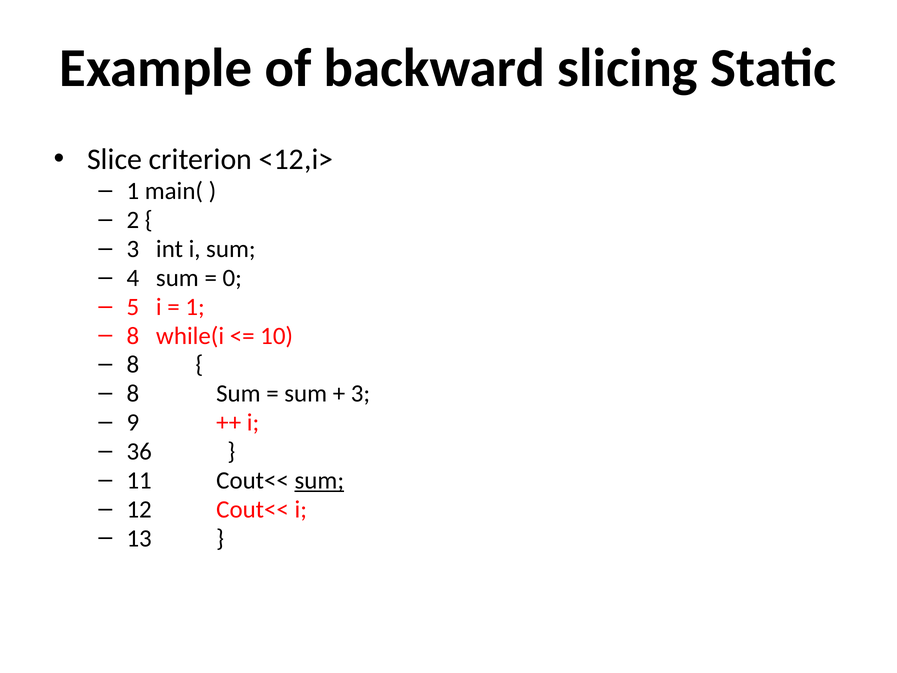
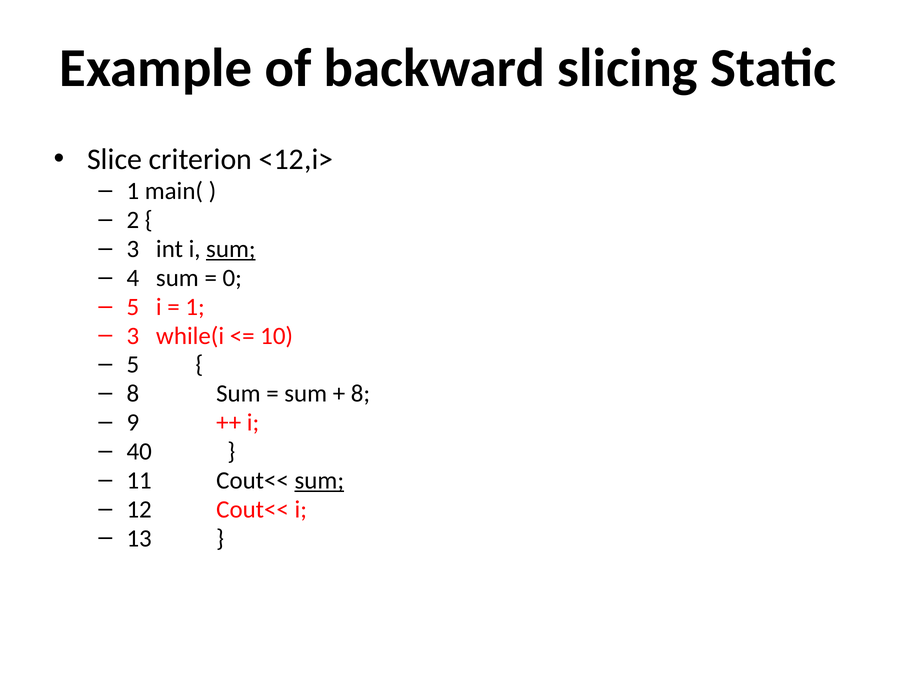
sum underline: none -> present (231, 249)
8: 8 -> 3 (133, 336)
8: 8 -> 5 (133, 365)
3: 3 -> 8 (360, 394)
36: 36 -> 40 (139, 451)
